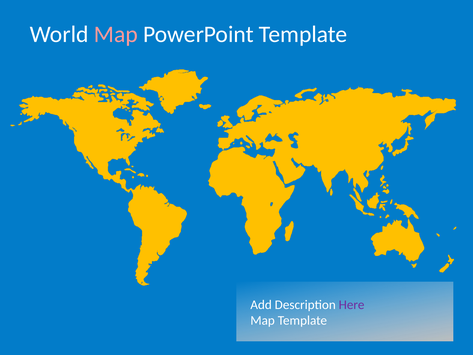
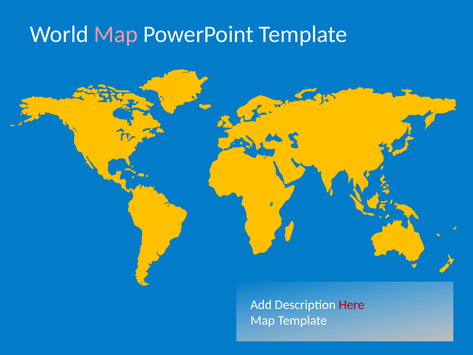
Here colour: purple -> red (352, 305)
